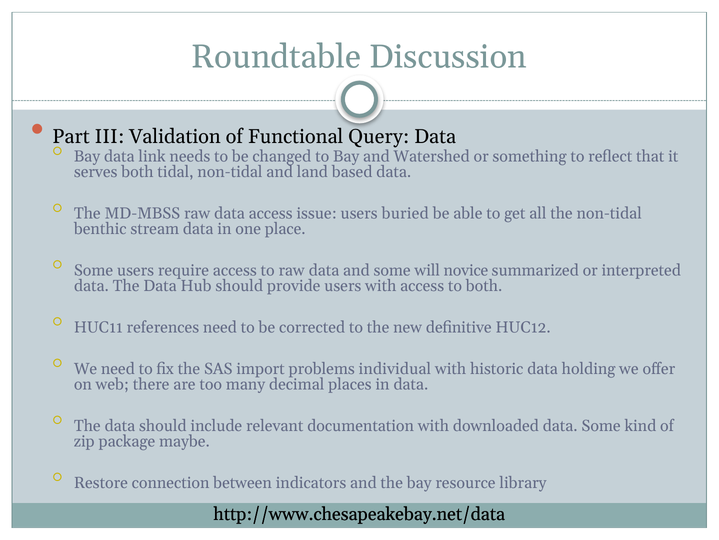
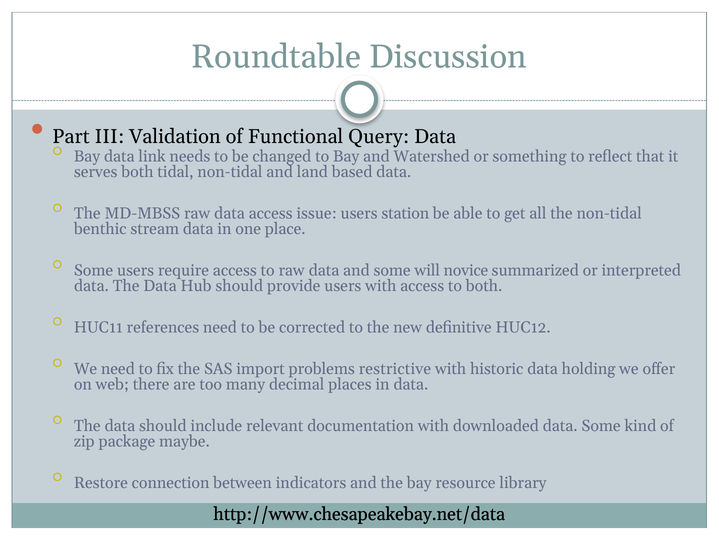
buried: buried -> station (405, 213)
individual: individual -> restrictive (395, 369)
